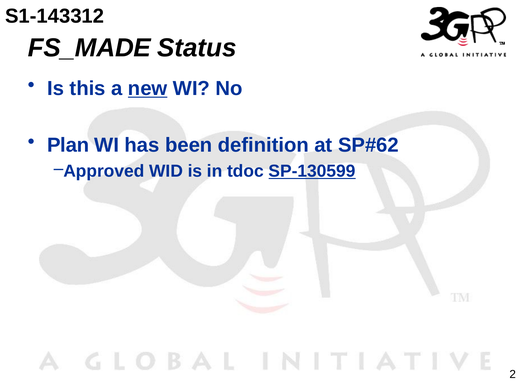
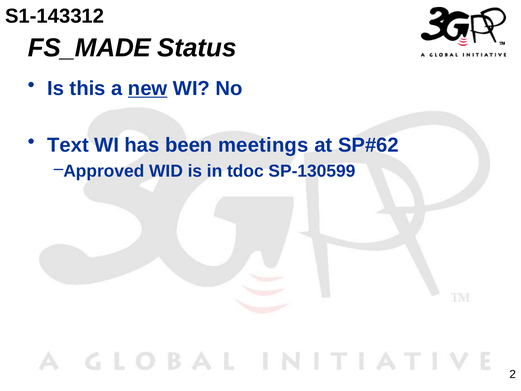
Plan: Plan -> Text (68, 145)
definition: definition -> meetings (263, 145)
SP-130599 underline: present -> none (312, 171)
